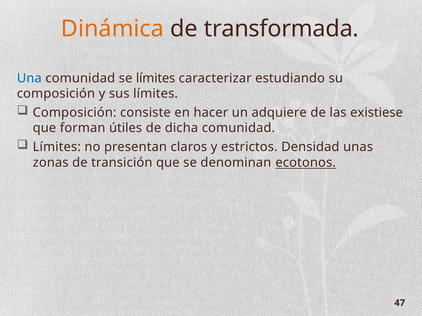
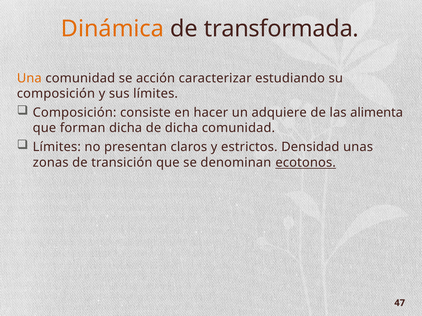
Una colour: blue -> orange (29, 78)
se límites: límites -> acción (156, 78)
existiese: existiese -> alimenta (377, 113)
forman útiles: útiles -> dicha (126, 128)
